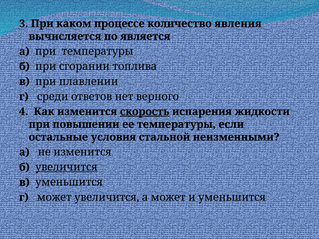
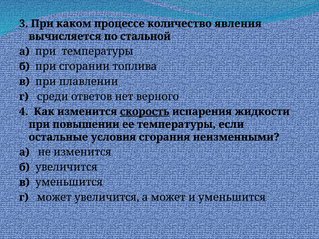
является: является -> стальной (145, 36)
стальной: стальной -> сгорания (164, 137)
увеличится underline: present -> none (66, 167)
